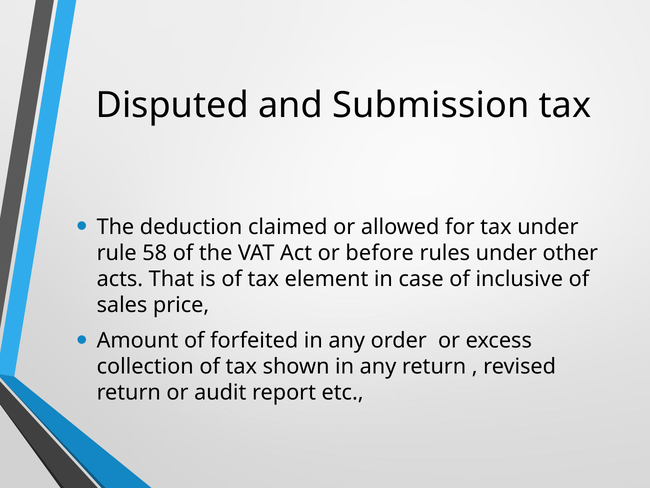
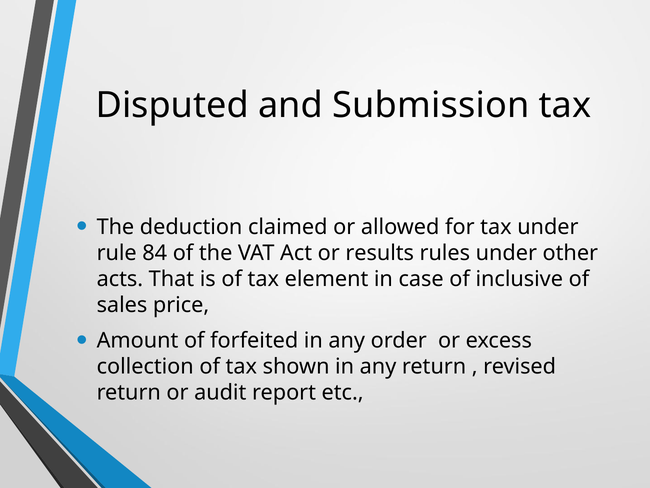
58: 58 -> 84 (155, 253)
before: before -> results (380, 253)
